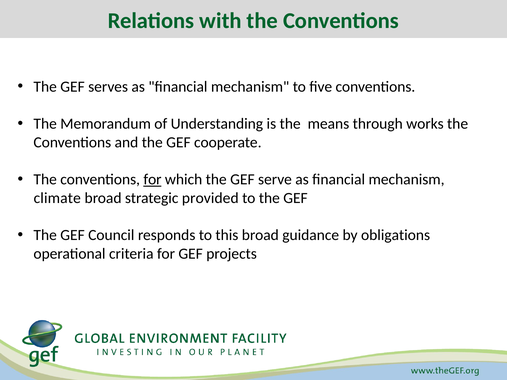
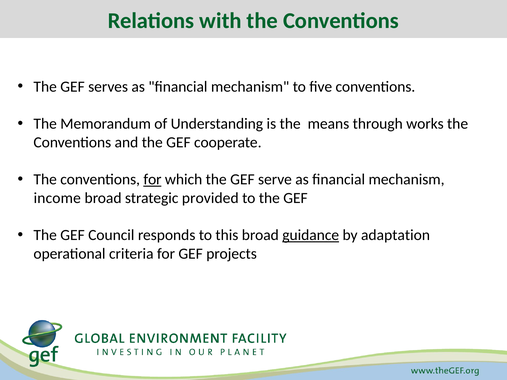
climate: climate -> income (57, 198)
guidance underline: none -> present (311, 235)
obligations: obligations -> adaptation (396, 235)
